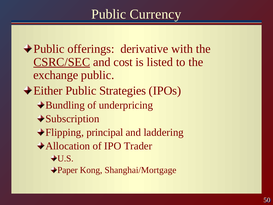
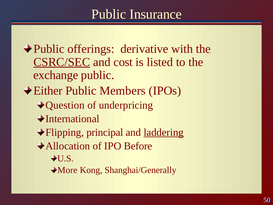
Currency: Currency -> Insurance (156, 14)
Strategies: Strategies -> Members (123, 91)
Bundling: Bundling -> Question (65, 105)
Subscription: Subscription -> International (72, 119)
laddering underline: none -> present (164, 132)
Trader: Trader -> Before (138, 146)
Paper: Paper -> More (67, 170)
Shanghai/Mortgage: Shanghai/Mortgage -> Shanghai/Generally (140, 170)
